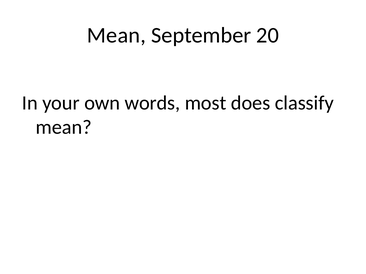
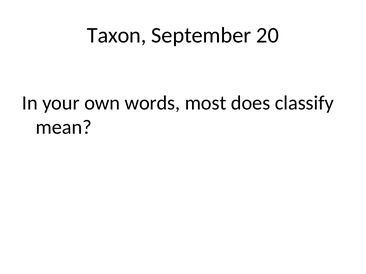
Mean: Mean -> Taxon (117, 35)
